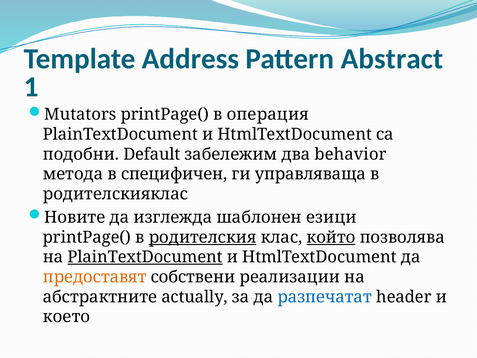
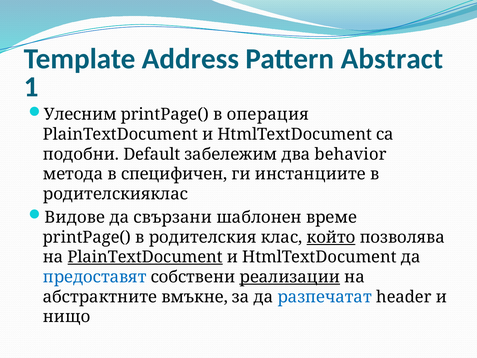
Mutators: Mutators -> Улесним (80, 114)
управляваща: управляваща -> инстанциите (310, 174)
Новите: Новите -> Видове (75, 217)
изглежда: изглежда -> свързани (173, 217)
езици: езици -> време (332, 217)
родителския underline: present -> none (203, 237)
предоставят colour: orange -> blue (95, 277)
реализации underline: none -> present (290, 277)
actually: actually -> вмъкне (195, 297)
което: което -> нищо (67, 317)
